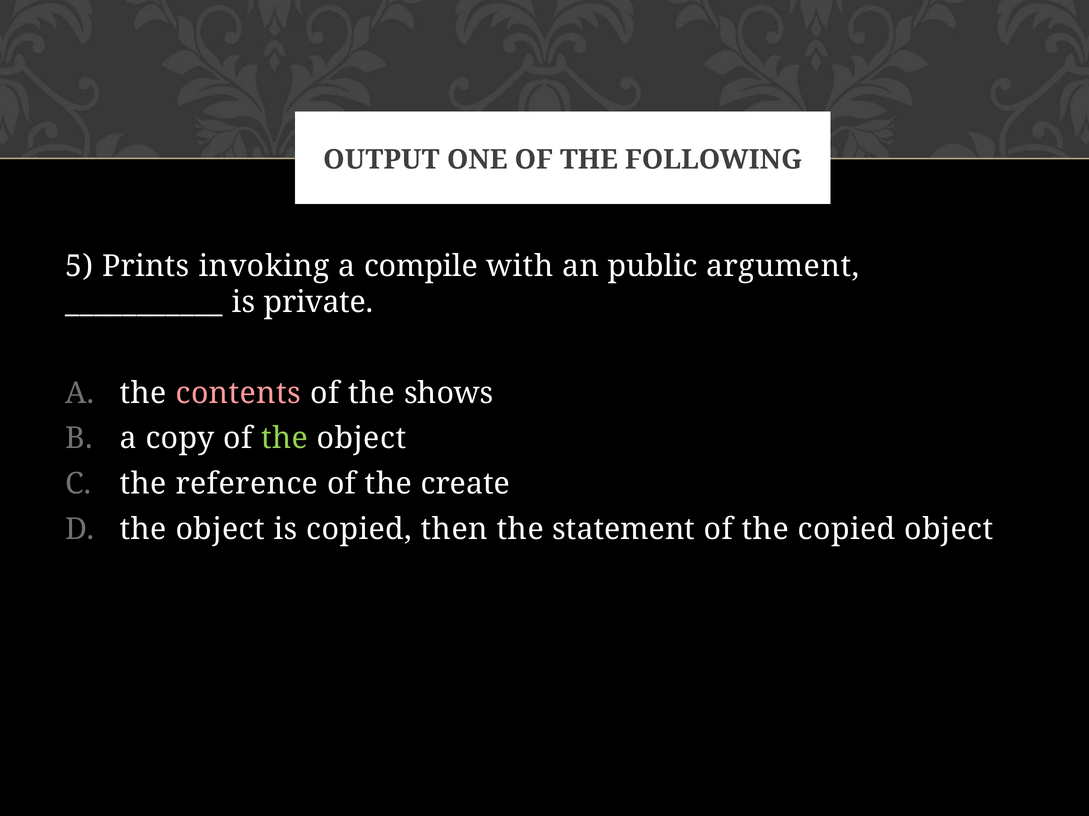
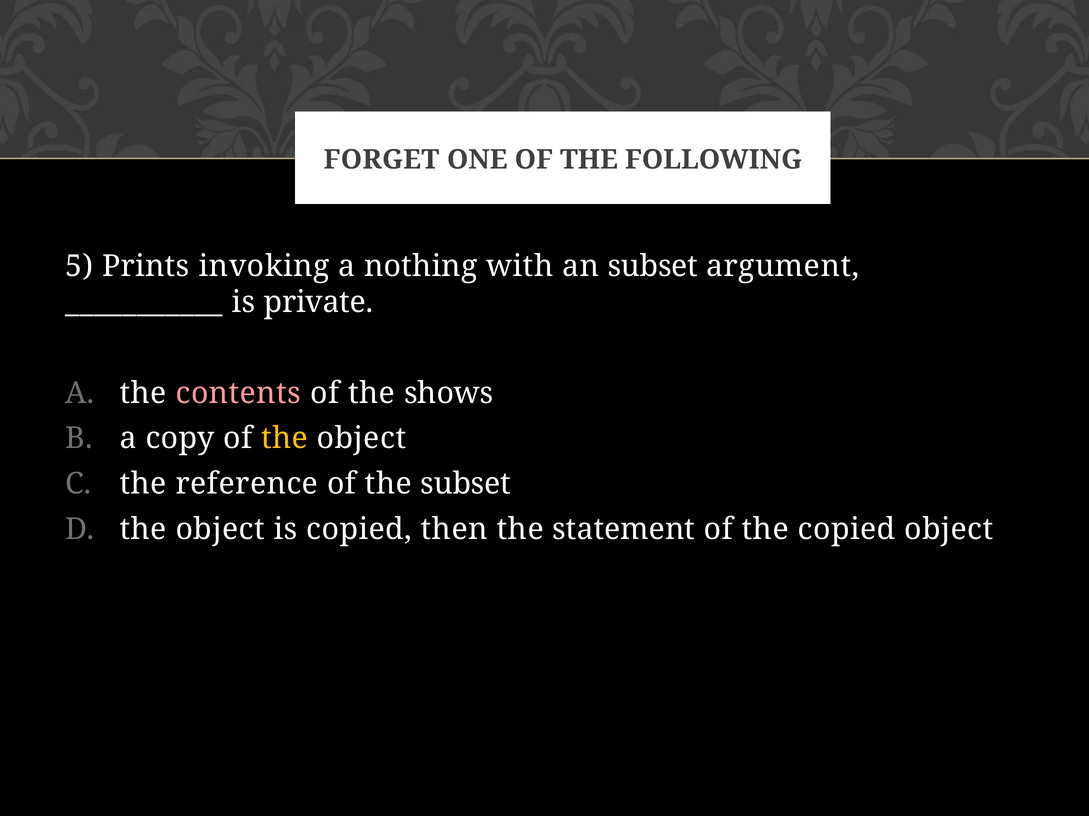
OUTPUT: OUTPUT -> FORGET (381, 160)
compile: compile -> nothing (421, 266)
an public: public -> subset (653, 266)
the colour: light green -> yellow (285, 439)
the create: create -> subset (466, 484)
